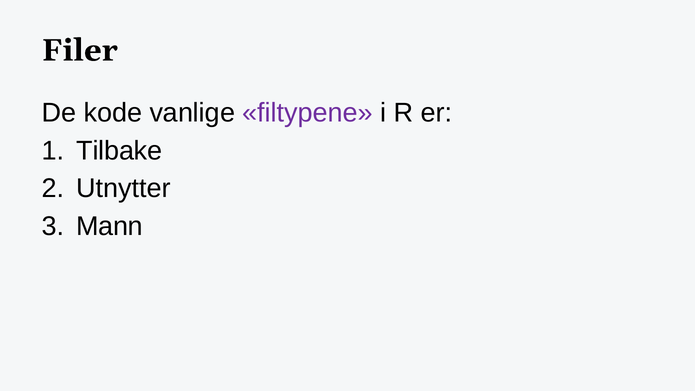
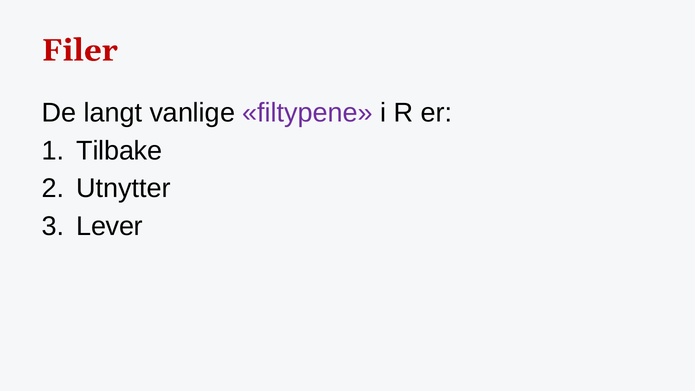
Filer colour: black -> red (80, 50)
kode: kode -> langt (113, 113)
Mann: Mann -> Lever (110, 226)
